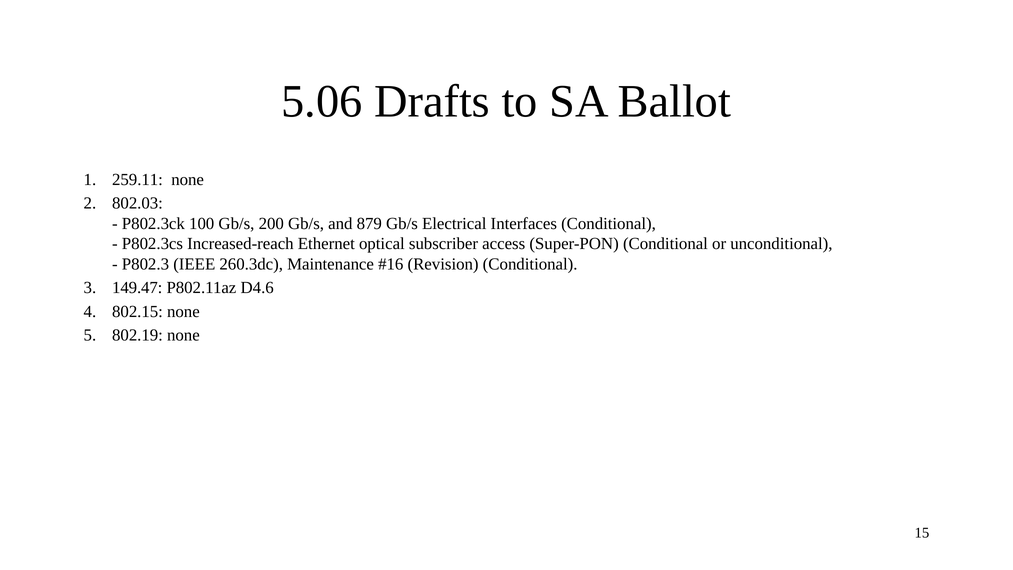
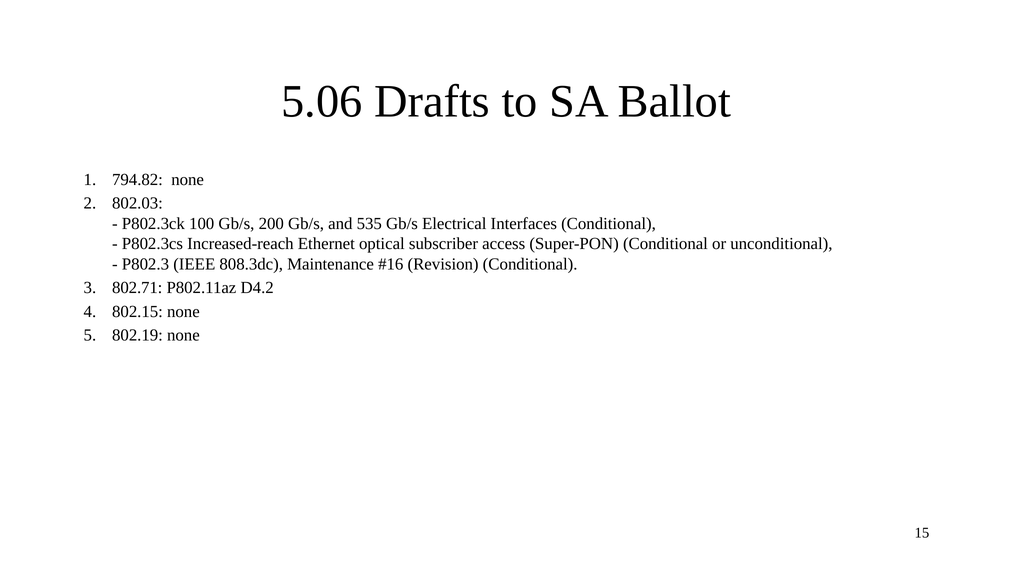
259.11: 259.11 -> 794.82 (137, 180)
879: 879 -> 535 (369, 224)
260.3dc: 260.3dc -> 808.3dc (251, 264)
149.47: 149.47 -> 802.71 (137, 288)
D4.6: D4.6 -> D4.2 (257, 288)
